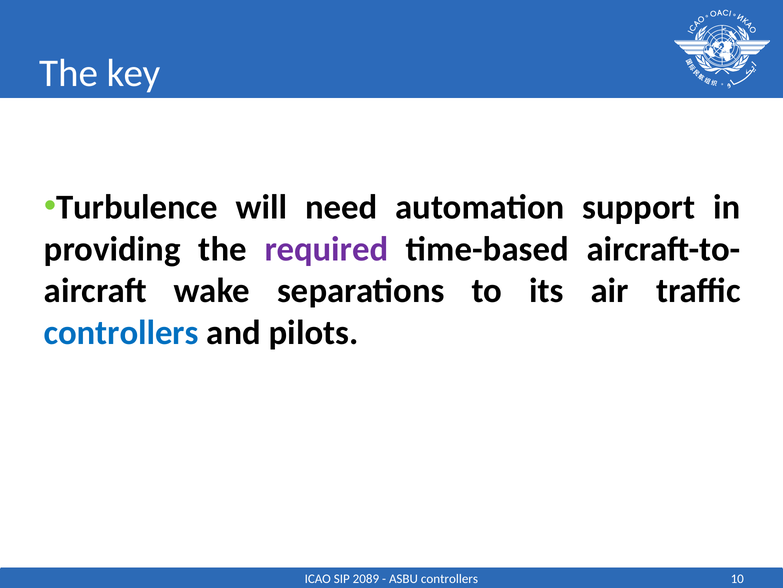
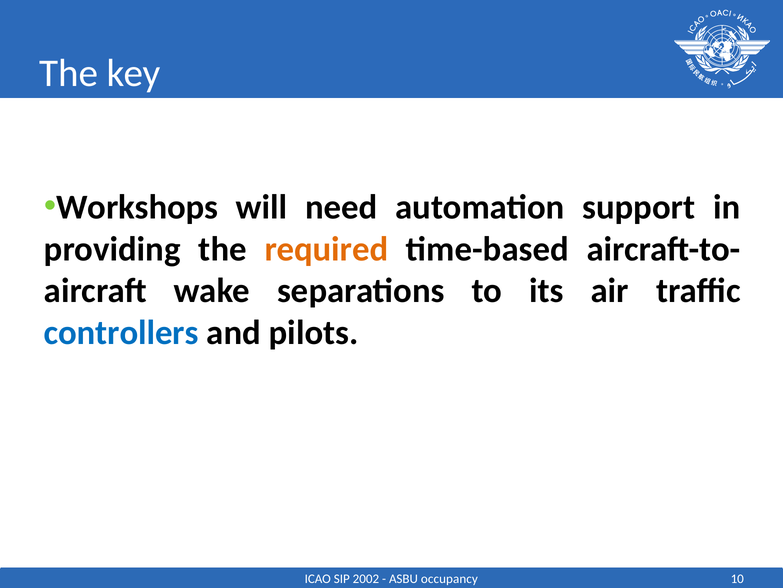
Turbulence: Turbulence -> Workshops (137, 207)
required colour: purple -> orange (326, 249)
2089: 2089 -> 2002 (366, 578)
ASBU controllers: controllers -> occupancy (449, 578)
